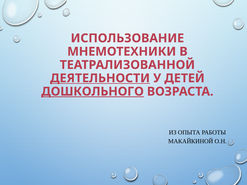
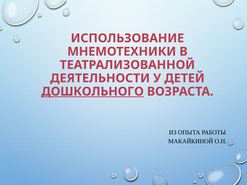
ДЕЯТЕЛЬНОСТИ underline: present -> none (100, 78)
